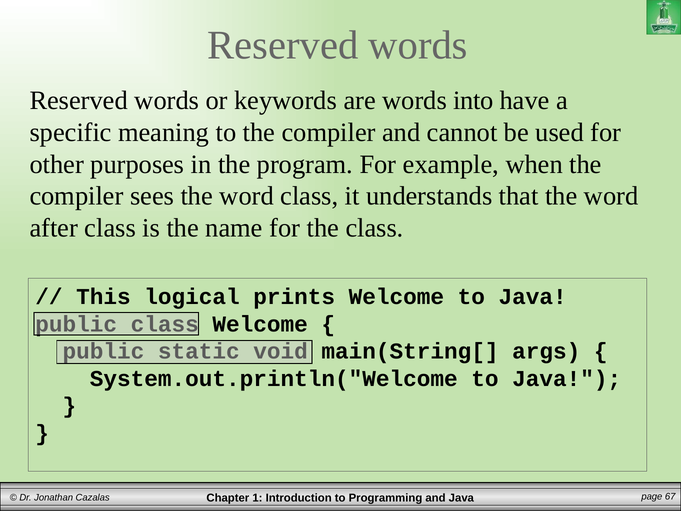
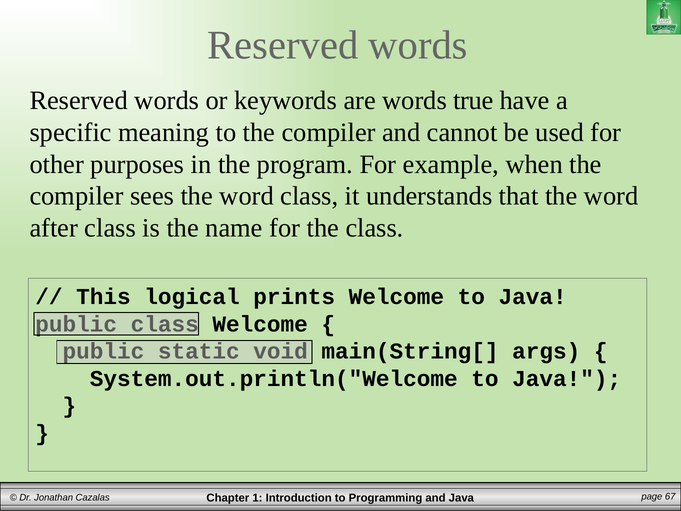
into: into -> true (473, 101)
